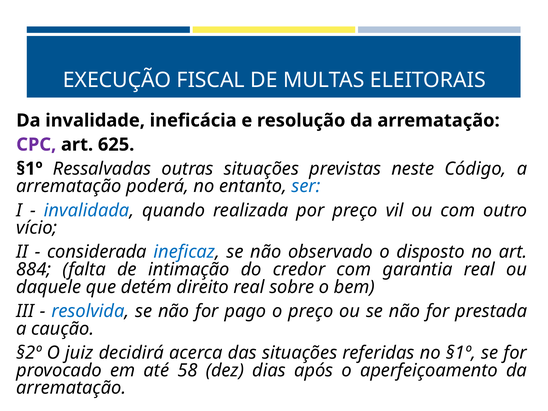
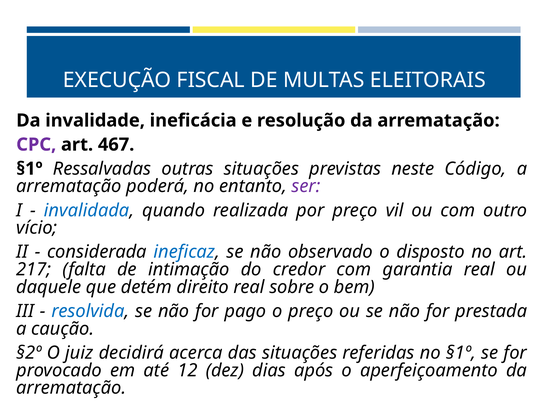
625: 625 -> 467 (116, 145)
ser colour: blue -> purple (306, 186)
884: 884 -> 217 (34, 270)
58: 58 -> 12 (187, 370)
